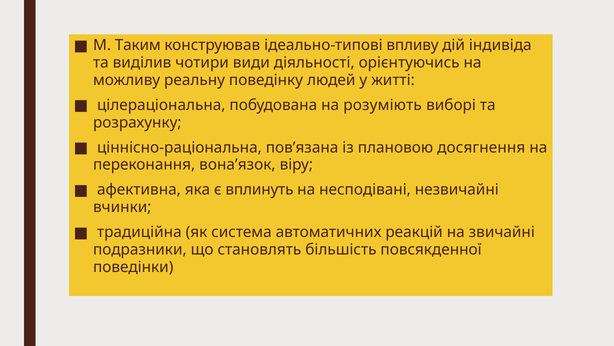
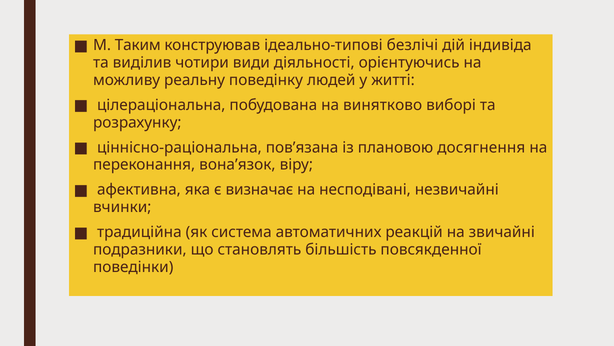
впливу: впливу -> безлічі (412, 45)
розуміють: розуміють -> винятково (383, 105)
вплинуть: вплинуть -> визначає (259, 190)
